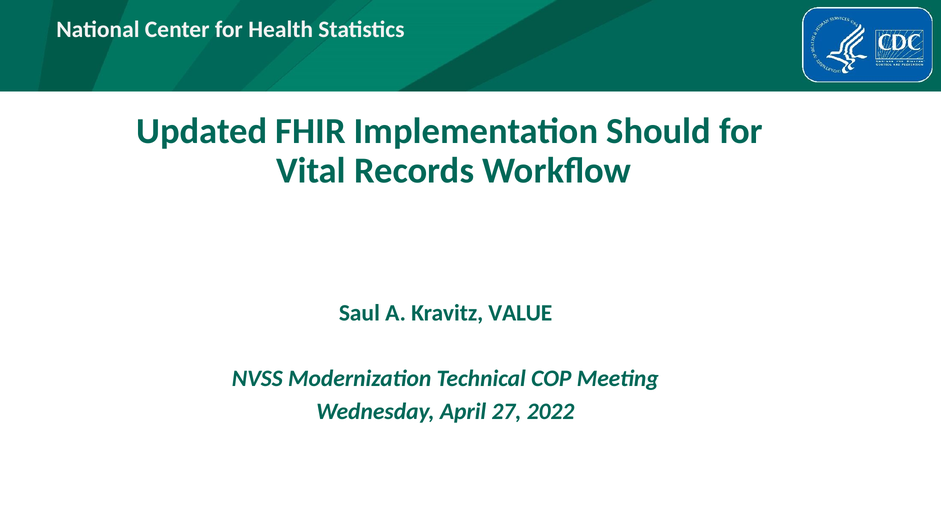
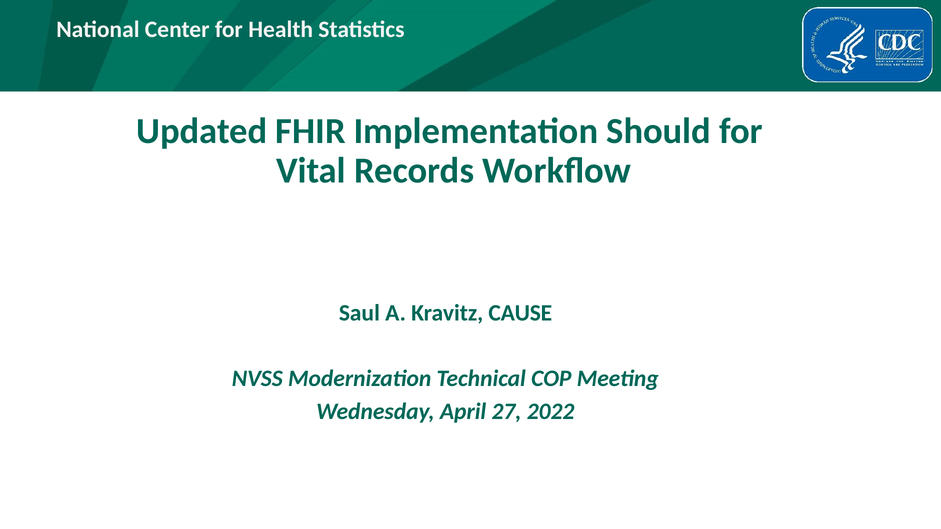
VALUE: VALUE -> CAUSE (520, 313)
